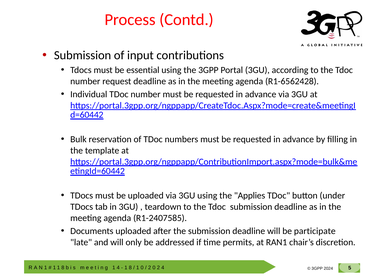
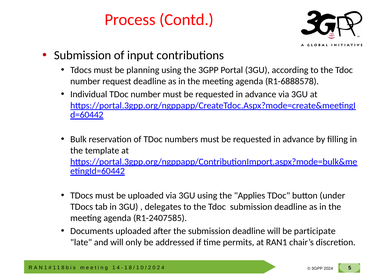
essential: essential -> planning (143, 70)
R1-6562428: R1-6562428 -> R1-6888578 (292, 81)
teardown: teardown -> delegates (163, 207)
